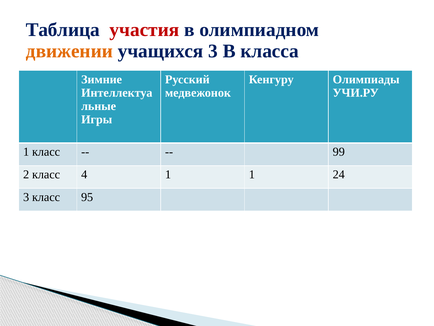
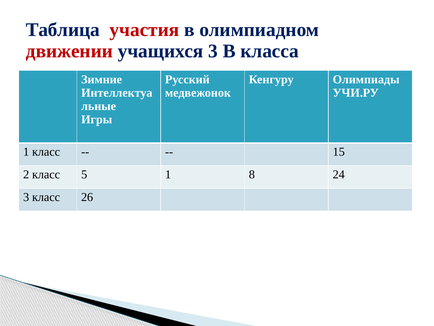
движении colour: orange -> red (69, 51)
99: 99 -> 15 (339, 152)
4: 4 -> 5 (84, 174)
1 1: 1 -> 8 (252, 174)
95: 95 -> 26 (87, 197)
